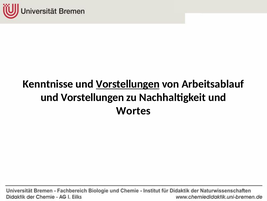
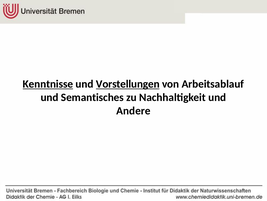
Kenntnisse underline: none -> present (48, 84)
Vorstellungen: Vorstellungen -> Semantisches (92, 97)
Wortes: Wortes -> Andere (133, 110)
